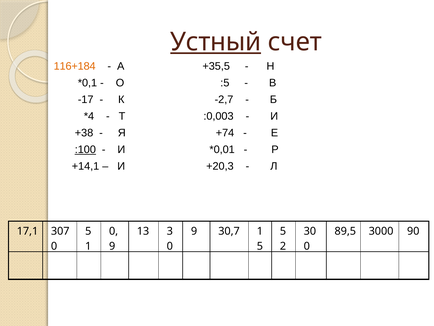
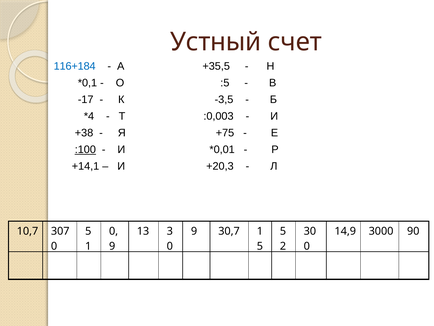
Устный underline: present -> none (216, 42)
116+184 colour: orange -> blue (75, 66)
-2,7: -2,7 -> -3,5 (224, 99)
+74: +74 -> +75 (225, 133)
17,1: 17,1 -> 10,7 (27, 231)
89,5: 89,5 -> 14,9 (345, 231)
